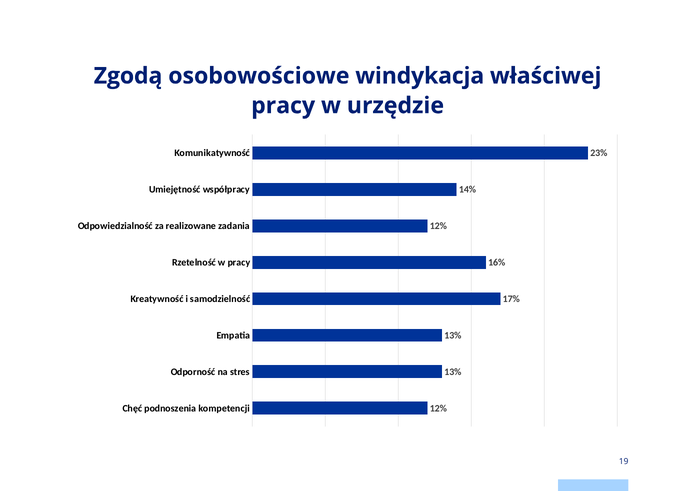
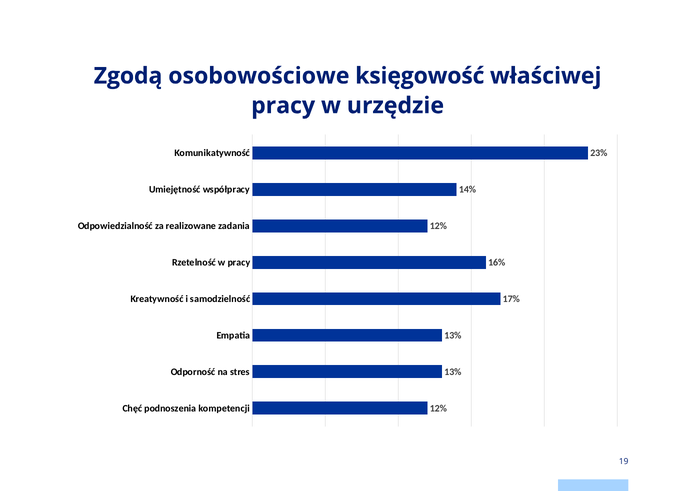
windykacja: windykacja -> księgowość (420, 76)
